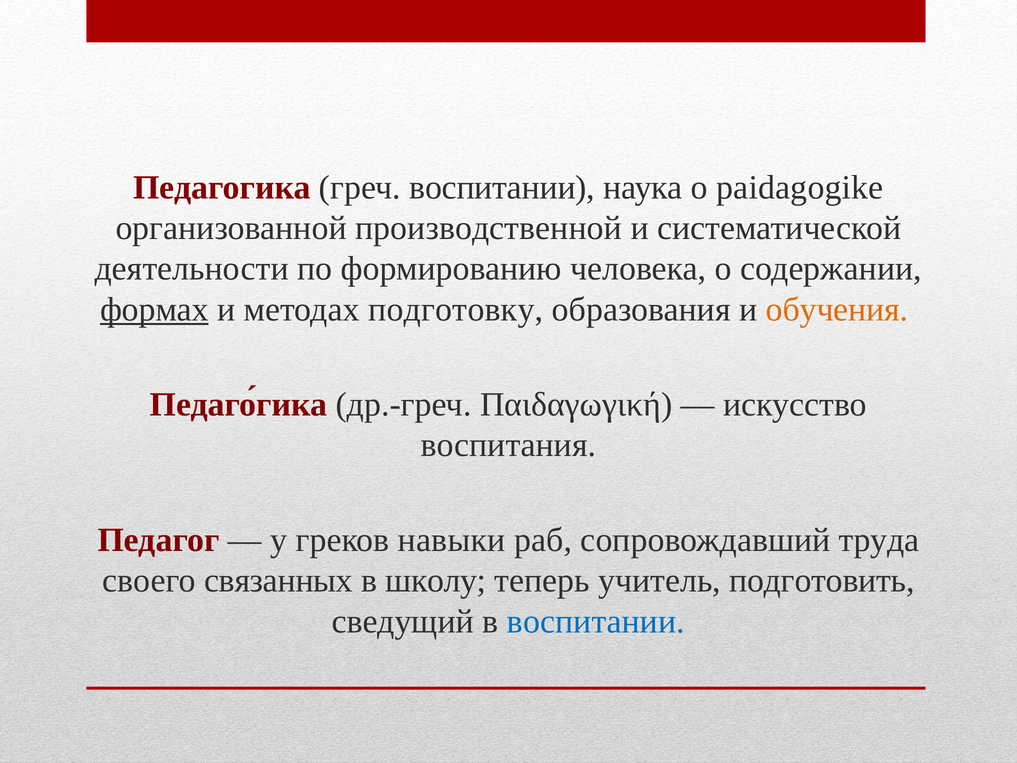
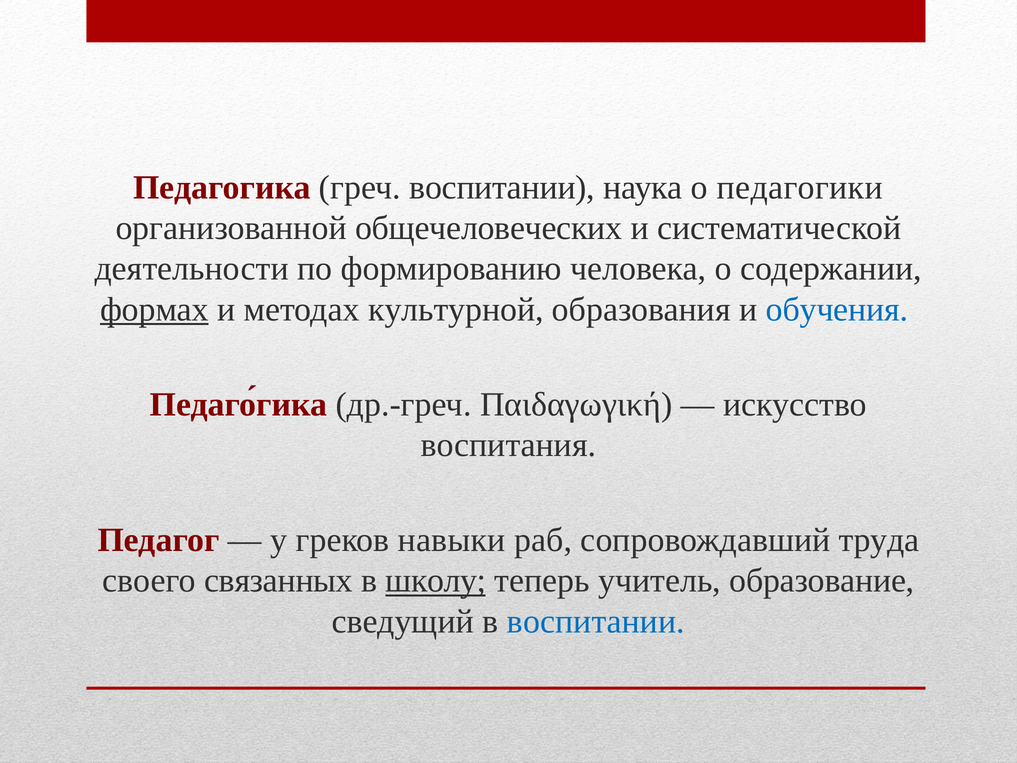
paidagogike: paidagogike -> педагогики (800, 187)
производственной: производственной -> общечеловеческих (489, 228)
подготовку: подготовку -> культурной (456, 309)
обучения colour: orange -> blue (837, 309)
школу underline: none -> present (436, 581)
подготовить: подготовить -> образование (822, 581)
